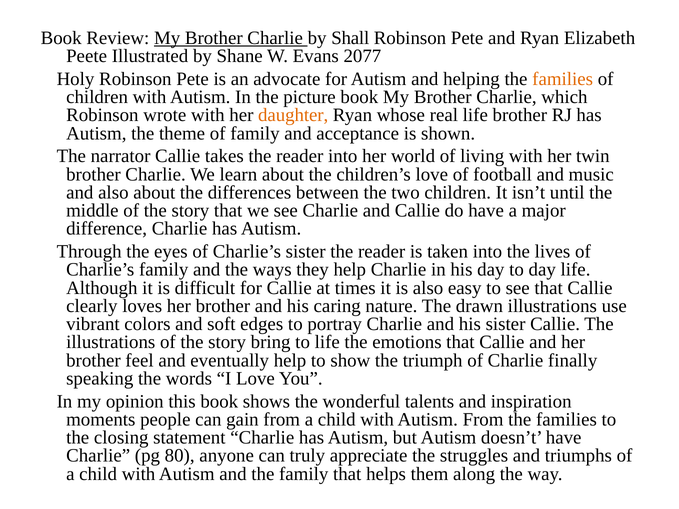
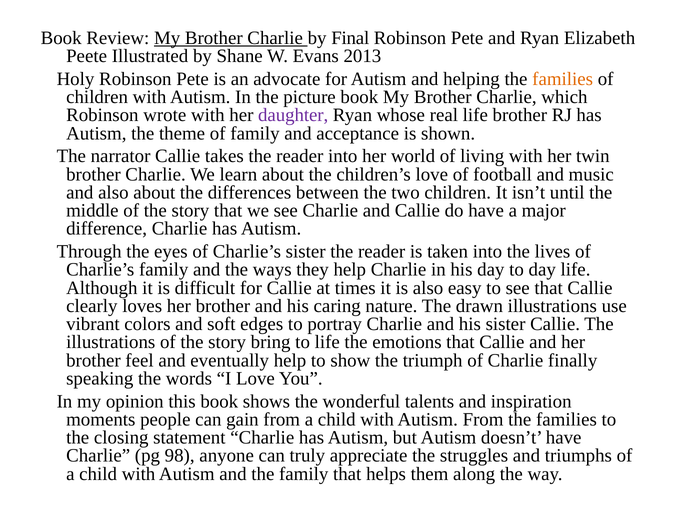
Shall: Shall -> Final (350, 38)
2077: 2077 -> 2013 (362, 56)
daughter colour: orange -> purple (293, 115)
80: 80 -> 98 (180, 456)
